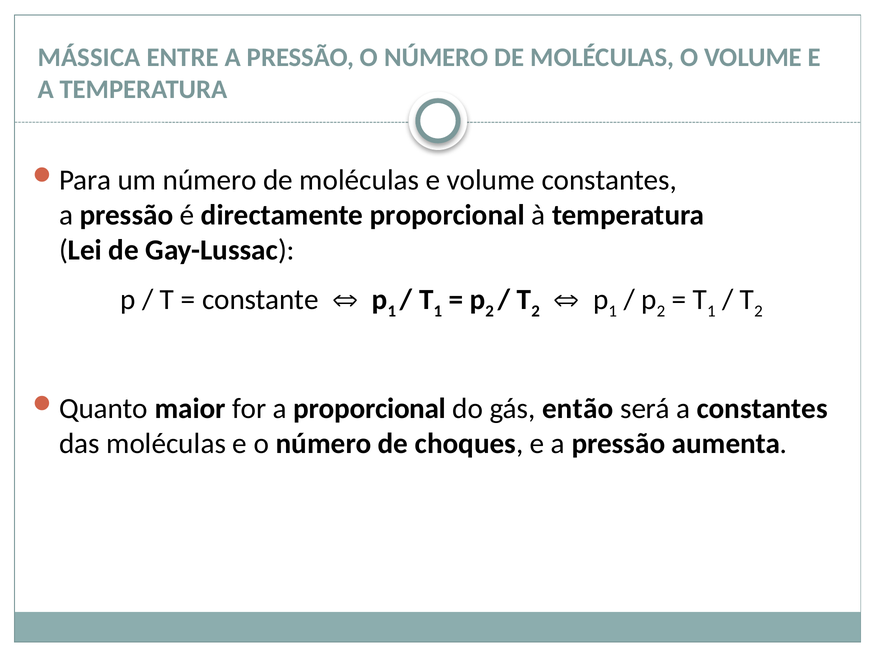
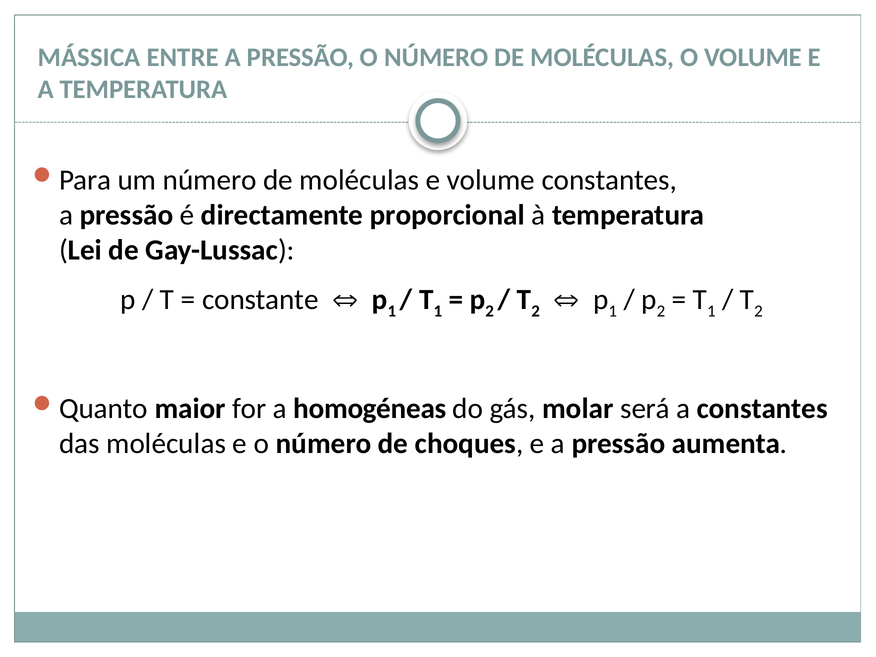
a proporcional: proporcional -> homogéneas (370, 409)
então: então -> molar (578, 409)
